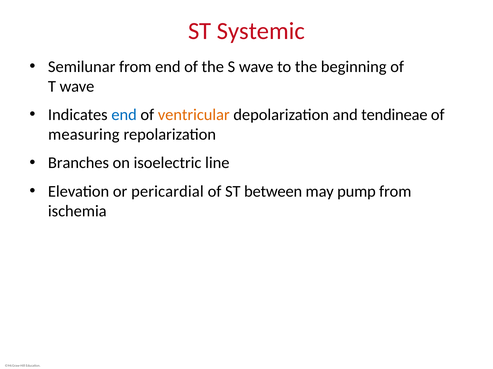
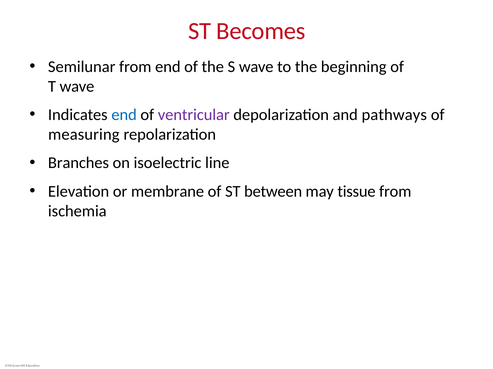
Systemic: Systemic -> Becomes (261, 31)
ventricular colour: orange -> purple (194, 115)
tendineae: tendineae -> pathways (394, 115)
pericardial: pericardial -> membrane (168, 192)
pump: pump -> tissue (356, 192)
